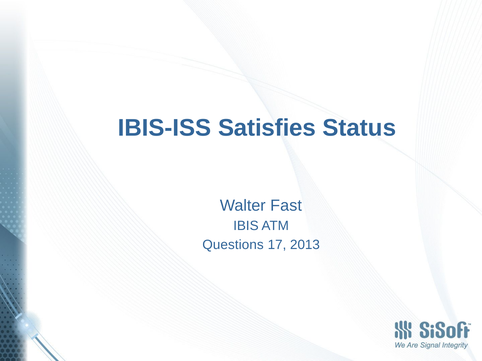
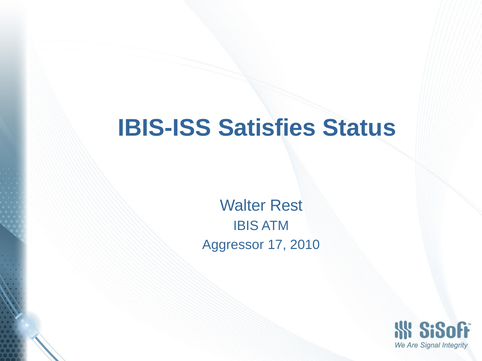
Fast: Fast -> Rest (286, 206)
Questions: Questions -> Aggressor (233, 245)
2013: 2013 -> 2010 (305, 245)
